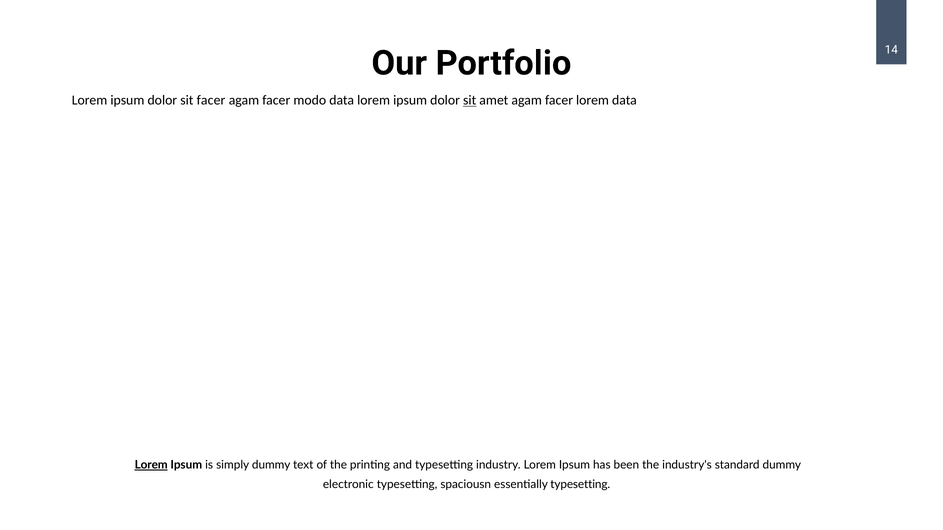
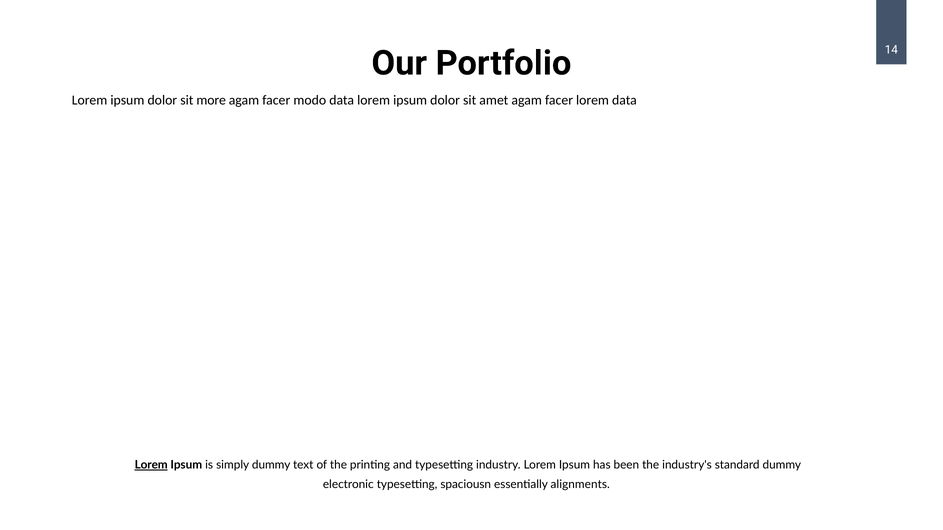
sit facer: facer -> more (211, 100)
sit underline: present -> none (470, 100)
essentially typesetting: typesetting -> alignments (580, 485)
